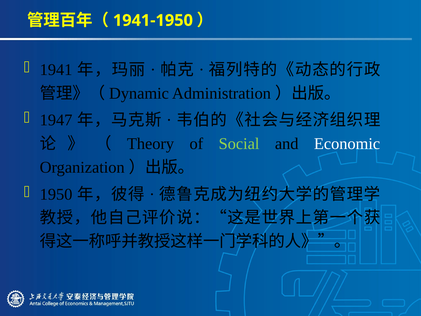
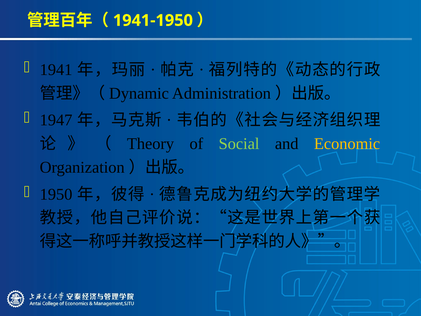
Economic colour: white -> yellow (347, 144)
